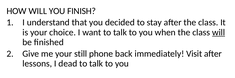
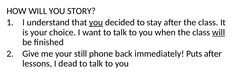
FINISH: FINISH -> STORY (82, 11)
you underline: none -> present (96, 22)
Visit: Visit -> Puts (194, 54)
